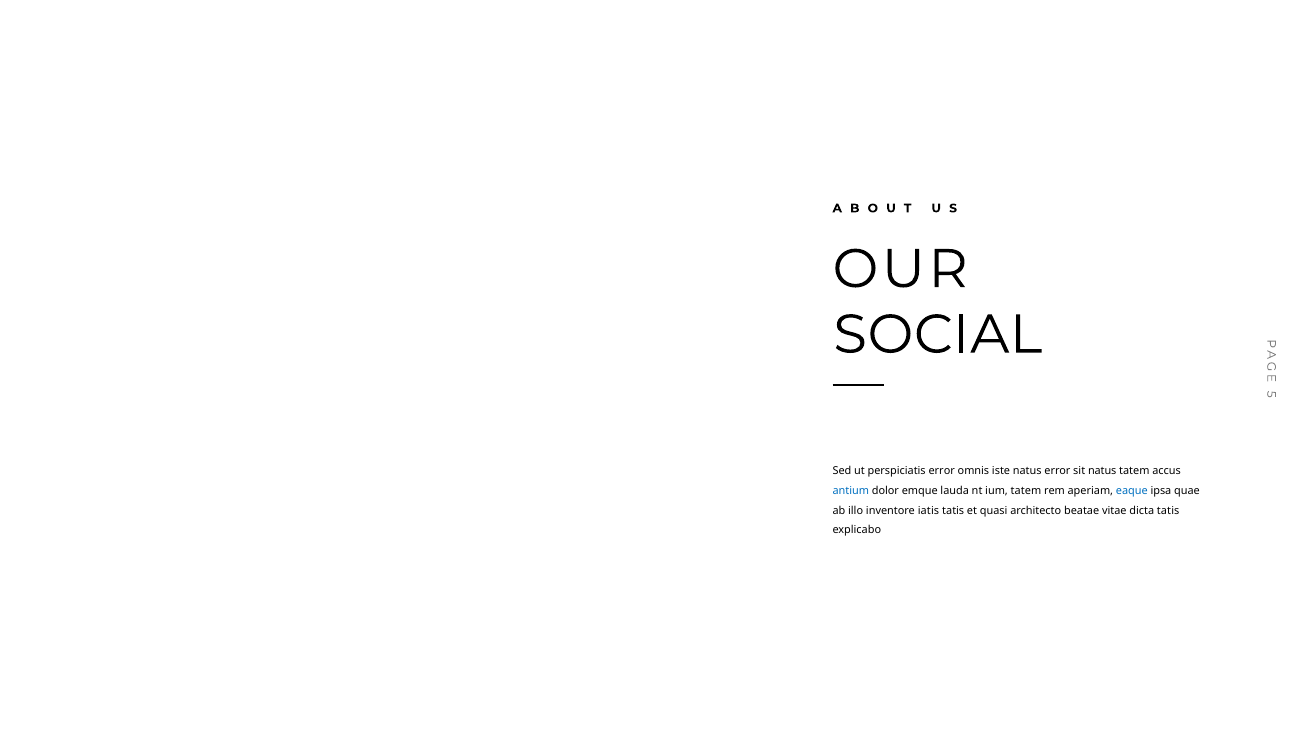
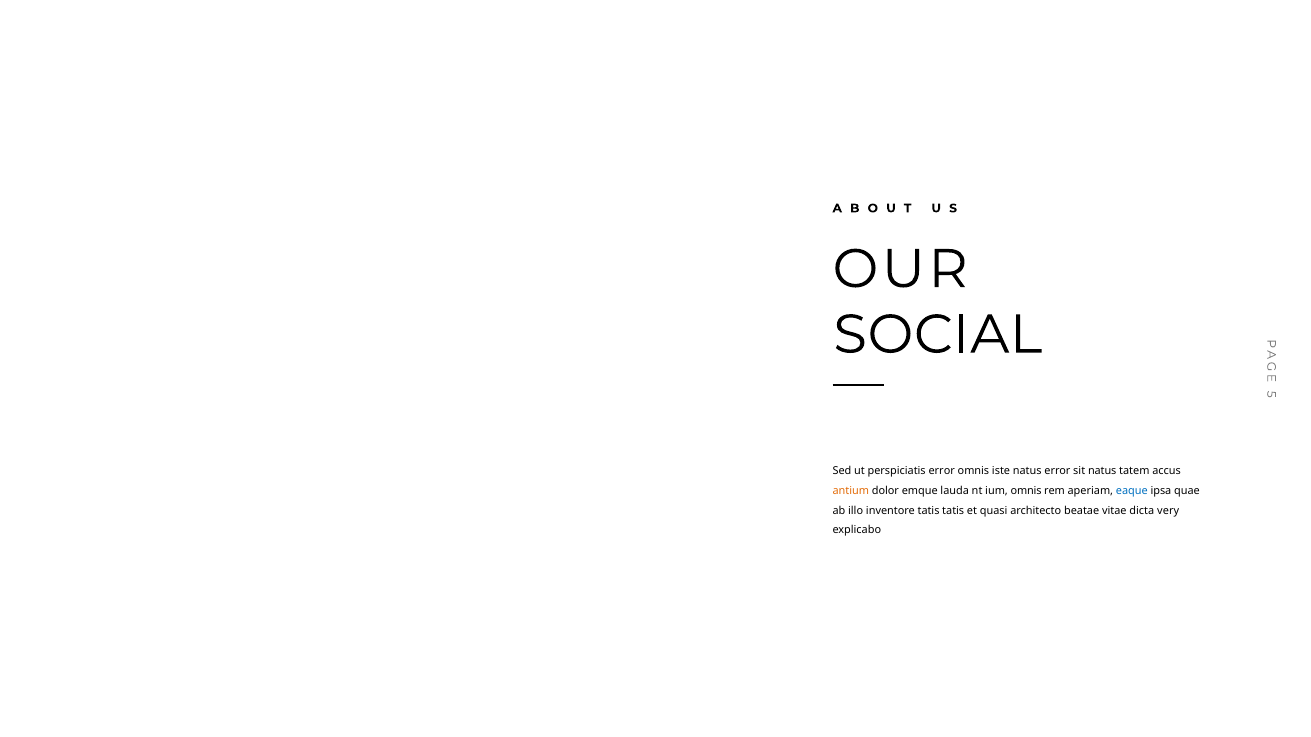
antium colour: blue -> orange (851, 491)
ium tatem: tatem -> omnis (1026, 491)
inventore iatis: iatis -> tatis (929, 511)
dicta tatis: tatis -> very (1168, 511)
